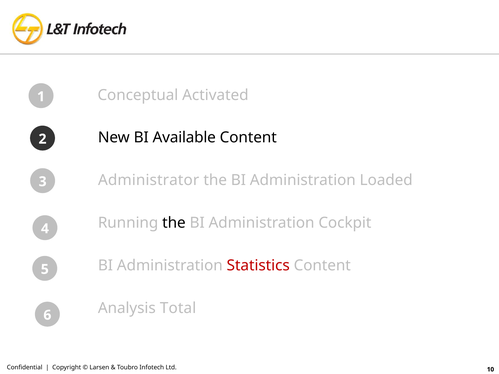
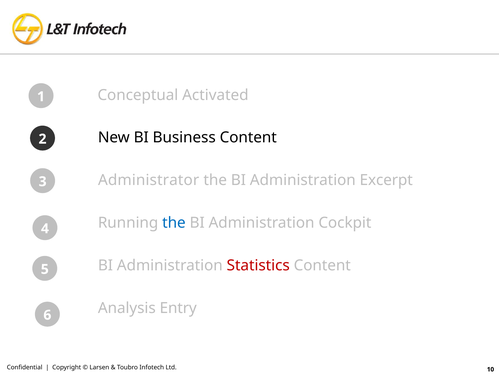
Available: Available -> Business (184, 138)
Loaded: Loaded -> Excerpt (386, 180)
the colour: black -> blue (174, 223)
Total: Total -> Entry (178, 308)
